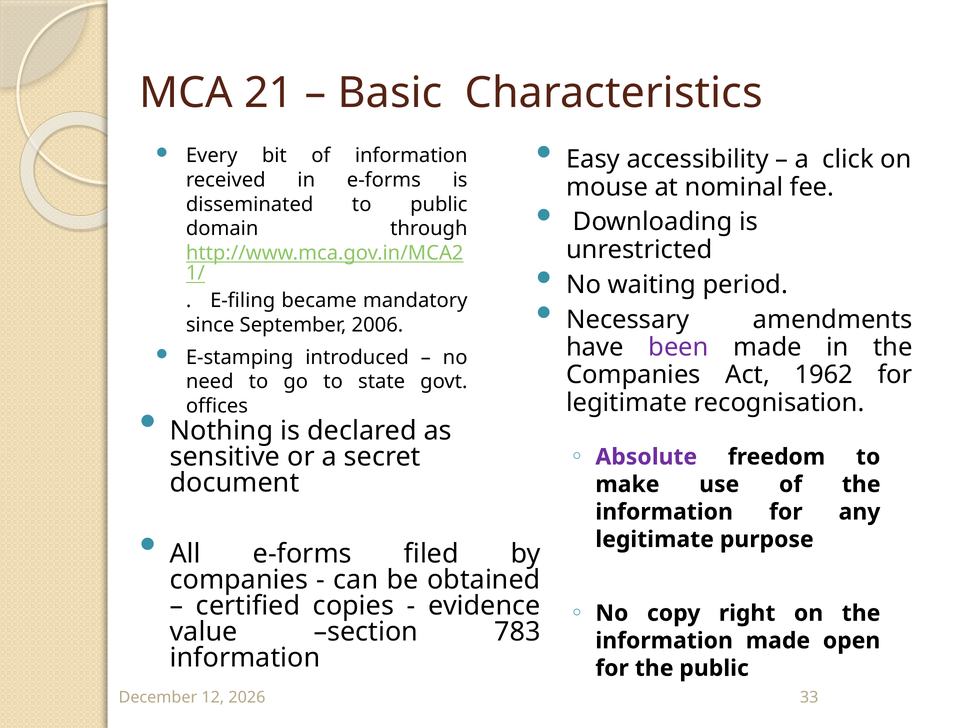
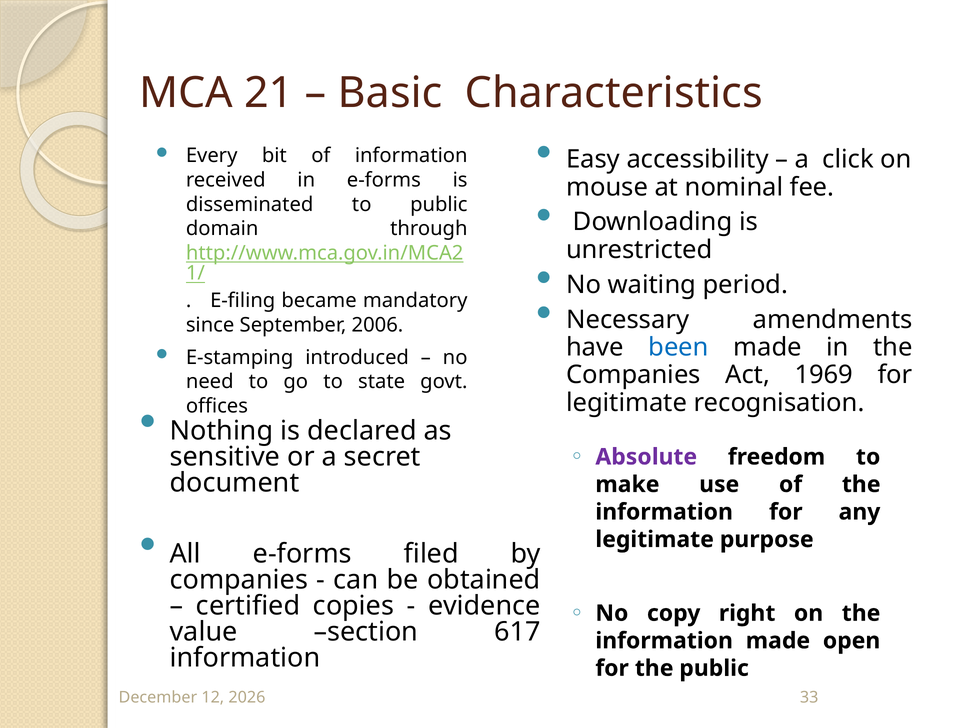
been colour: purple -> blue (679, 347)
1962: 1962 -> 1969 (824, 375)
783: 783 -> 617 (518, 632)
